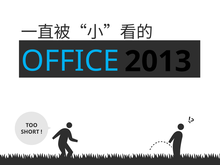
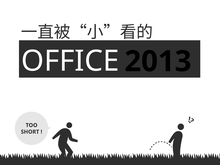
OFFICE colour: light blue -> white (70, 61)
